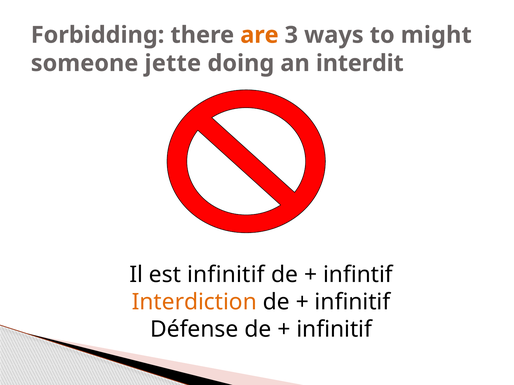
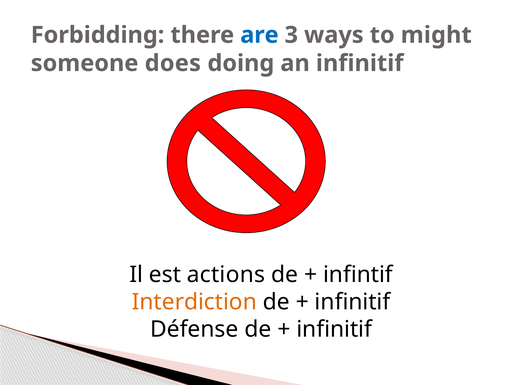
are colour: orange -> blue (259, 35)
jette: jette -> does (173, 63)
an interdit: interdit -> infinitif (360, 63)
est infinitif: infinitif -> actions (226, 275)
